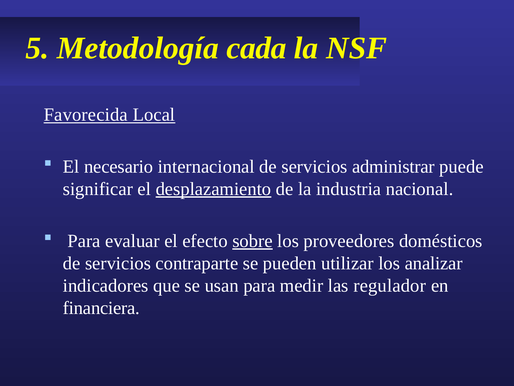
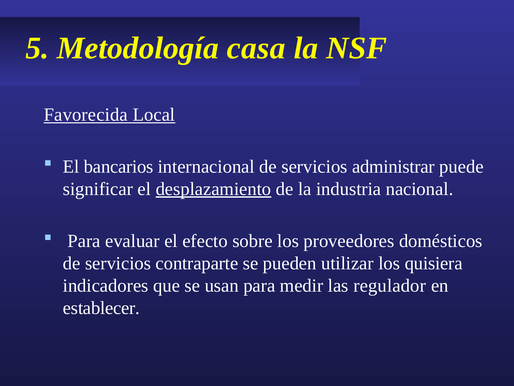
cada: cada -> casa (256, 48)
necesario: necesario -> bancarios (119, 167)
sobre underline: present -> none (253, 241)
analizar: analizar -> quisiera (434, 263)
financiera: financiera -> establecer (101, 307)
